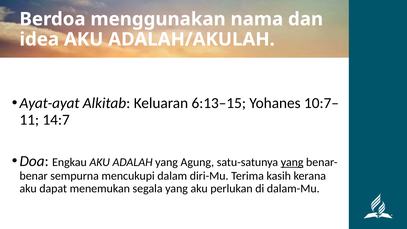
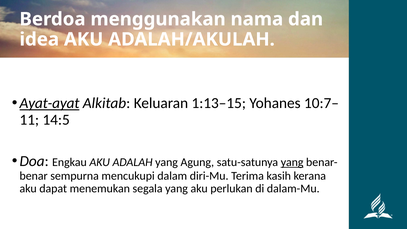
Ayat-ayat underline: none -> present (50, 103)
6:13–15: 6:13–15 -> 1:13–15 (219, 103)
14:7: 14:7 -> 14:5 (56, 120)
